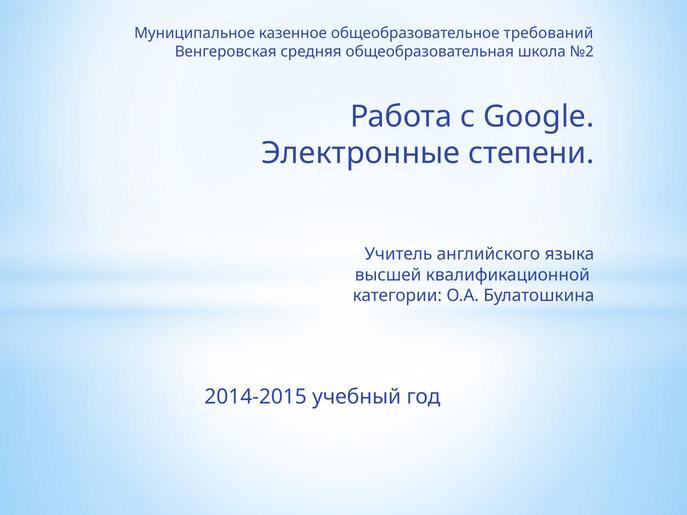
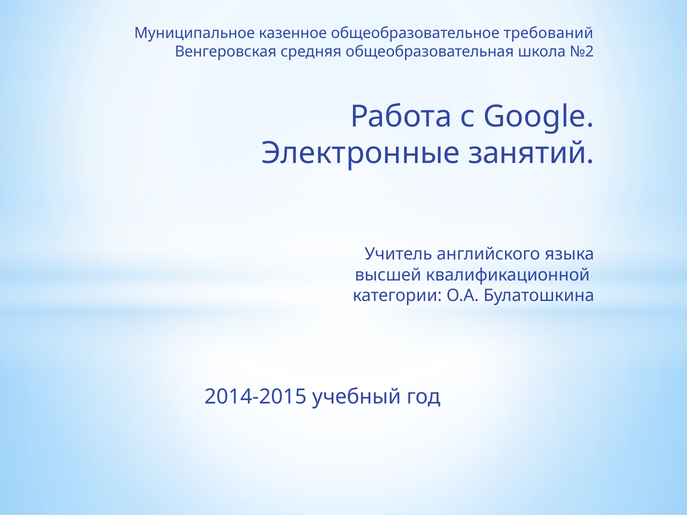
степени: степени -> занятий (531, 153)
